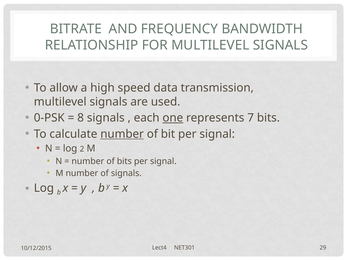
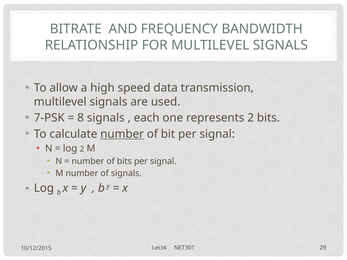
0-PSK: 0-PSK -> 7-PSK (49, 118)
one underline: present -> none (173, 118)
represents 7: 7 -> 2 (251, 118)
